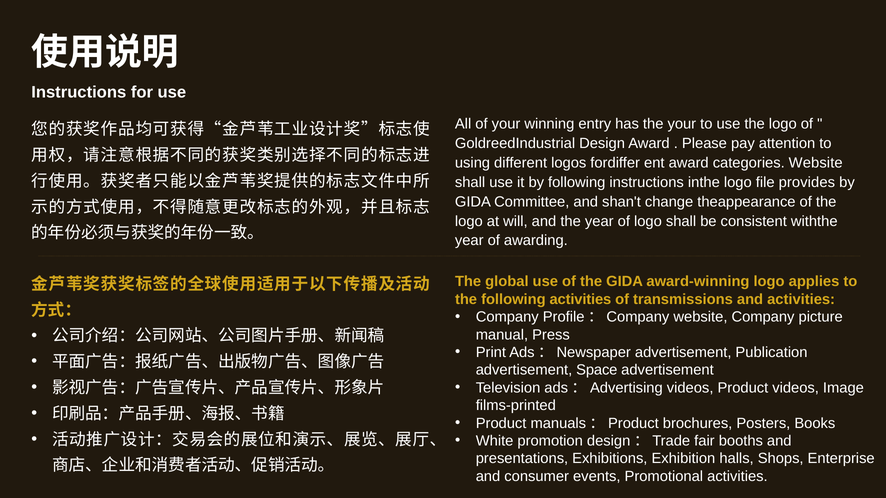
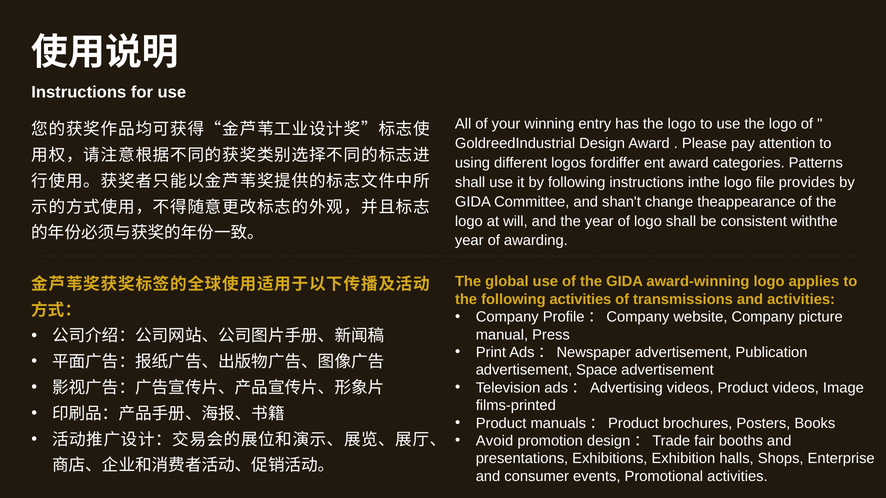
has the your: your -> logo (682, 124)
categories Website: Website -> Patterns (816, 163)
White: White -> Avoid (495, 441)
